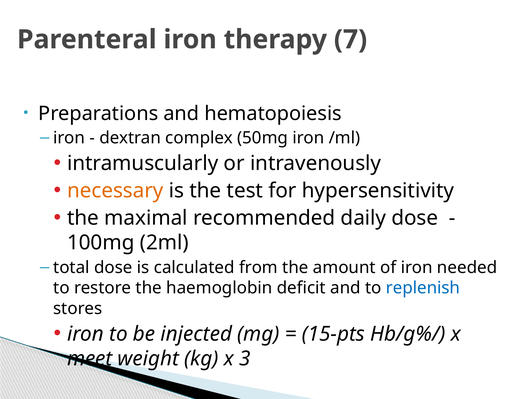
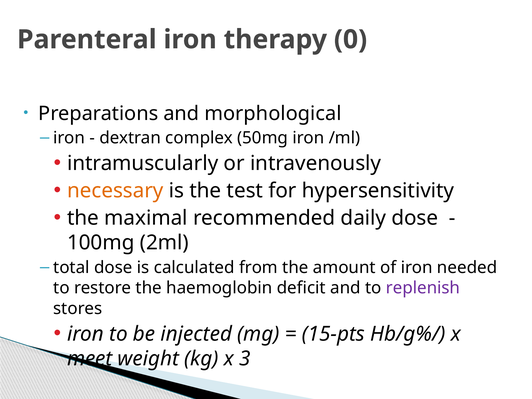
7: 7 -> 0 (351, 40)
hematopoiesis: hematopoiesis -> morphological (273, 114)
replenish colour: blue -> purple (423, 288)
